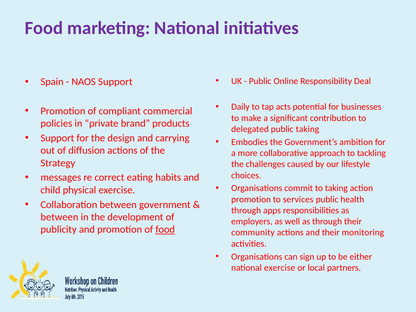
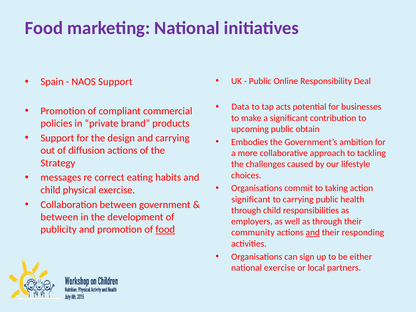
Daily: Daily -> Data (240, 107)
delegated: delegated -> upcoming (250, 129)
public taking: taking -> obtain (308, 129)
promotion: promotion -> significant (251, 199)
to services: services -> carrying (298, 199)
through apps: apps -> child (272, 210)
and underline: none -> present (313, 233)
monitoring: monitoring -> responding (363, 233)
